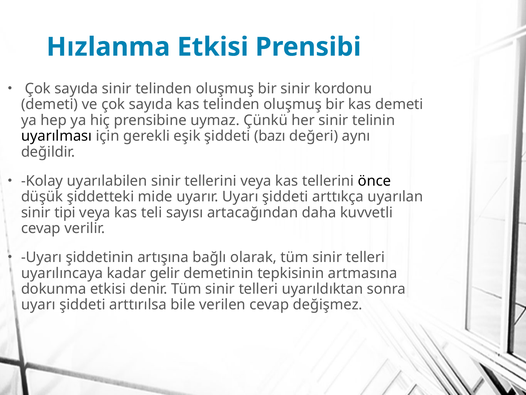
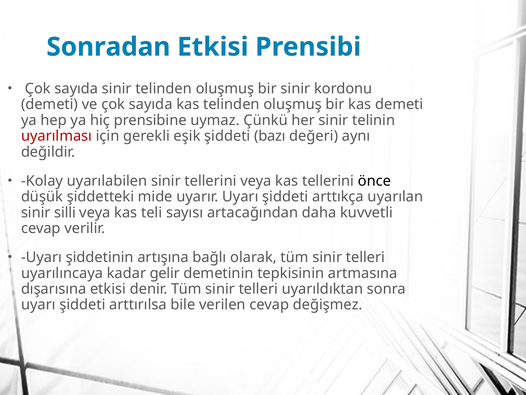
Hızlanma: Hızlanma -> Sonradan (108, 47)
uyarılması colour: black -> red (57, 136)
tipi: tipi -> silli (65, 212)
dokunma: dokunma -> dışarısına (54, 289)
